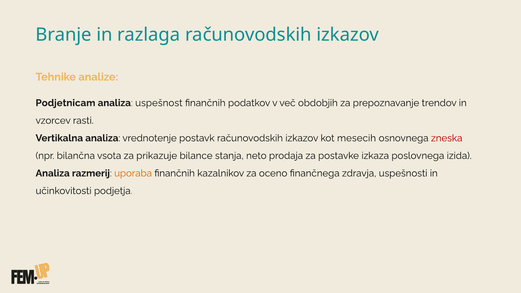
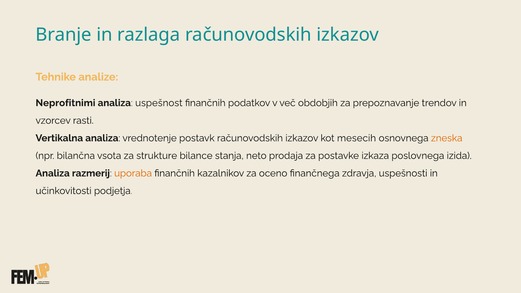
Podjetnicam: Podjetnicam -> Neprofitnimi (65, 103)
zneska colour: red -> orange (447, 138)
prikazuje: prikazuje -> strukture (157, 156)
